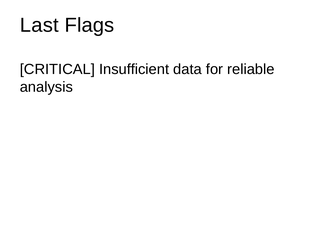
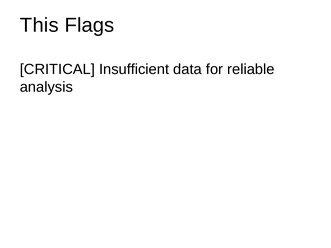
Last: Last -> This (39, 25)
